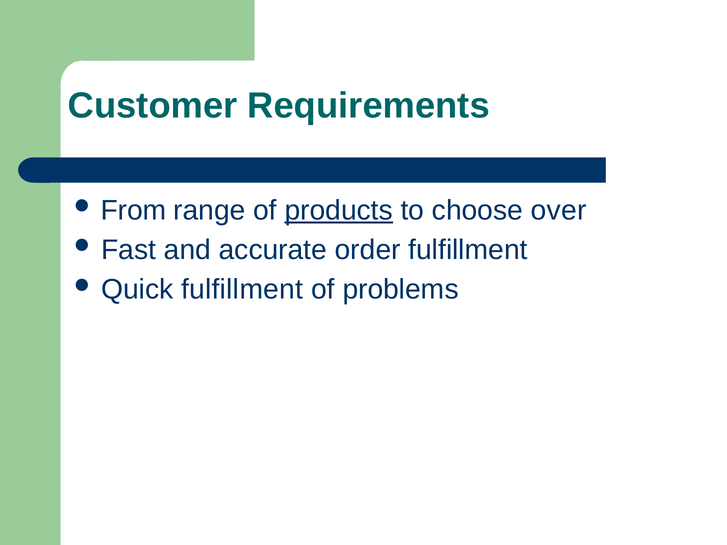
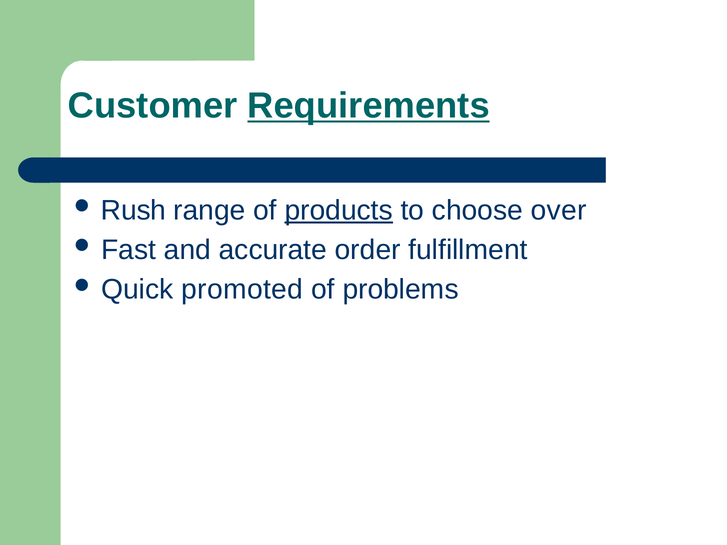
Requirements underline: none -> present (369, 106)
From: From -> Rush (134, 210)
Quick fulfillment: fulfillment -> promoted (242, 290)
